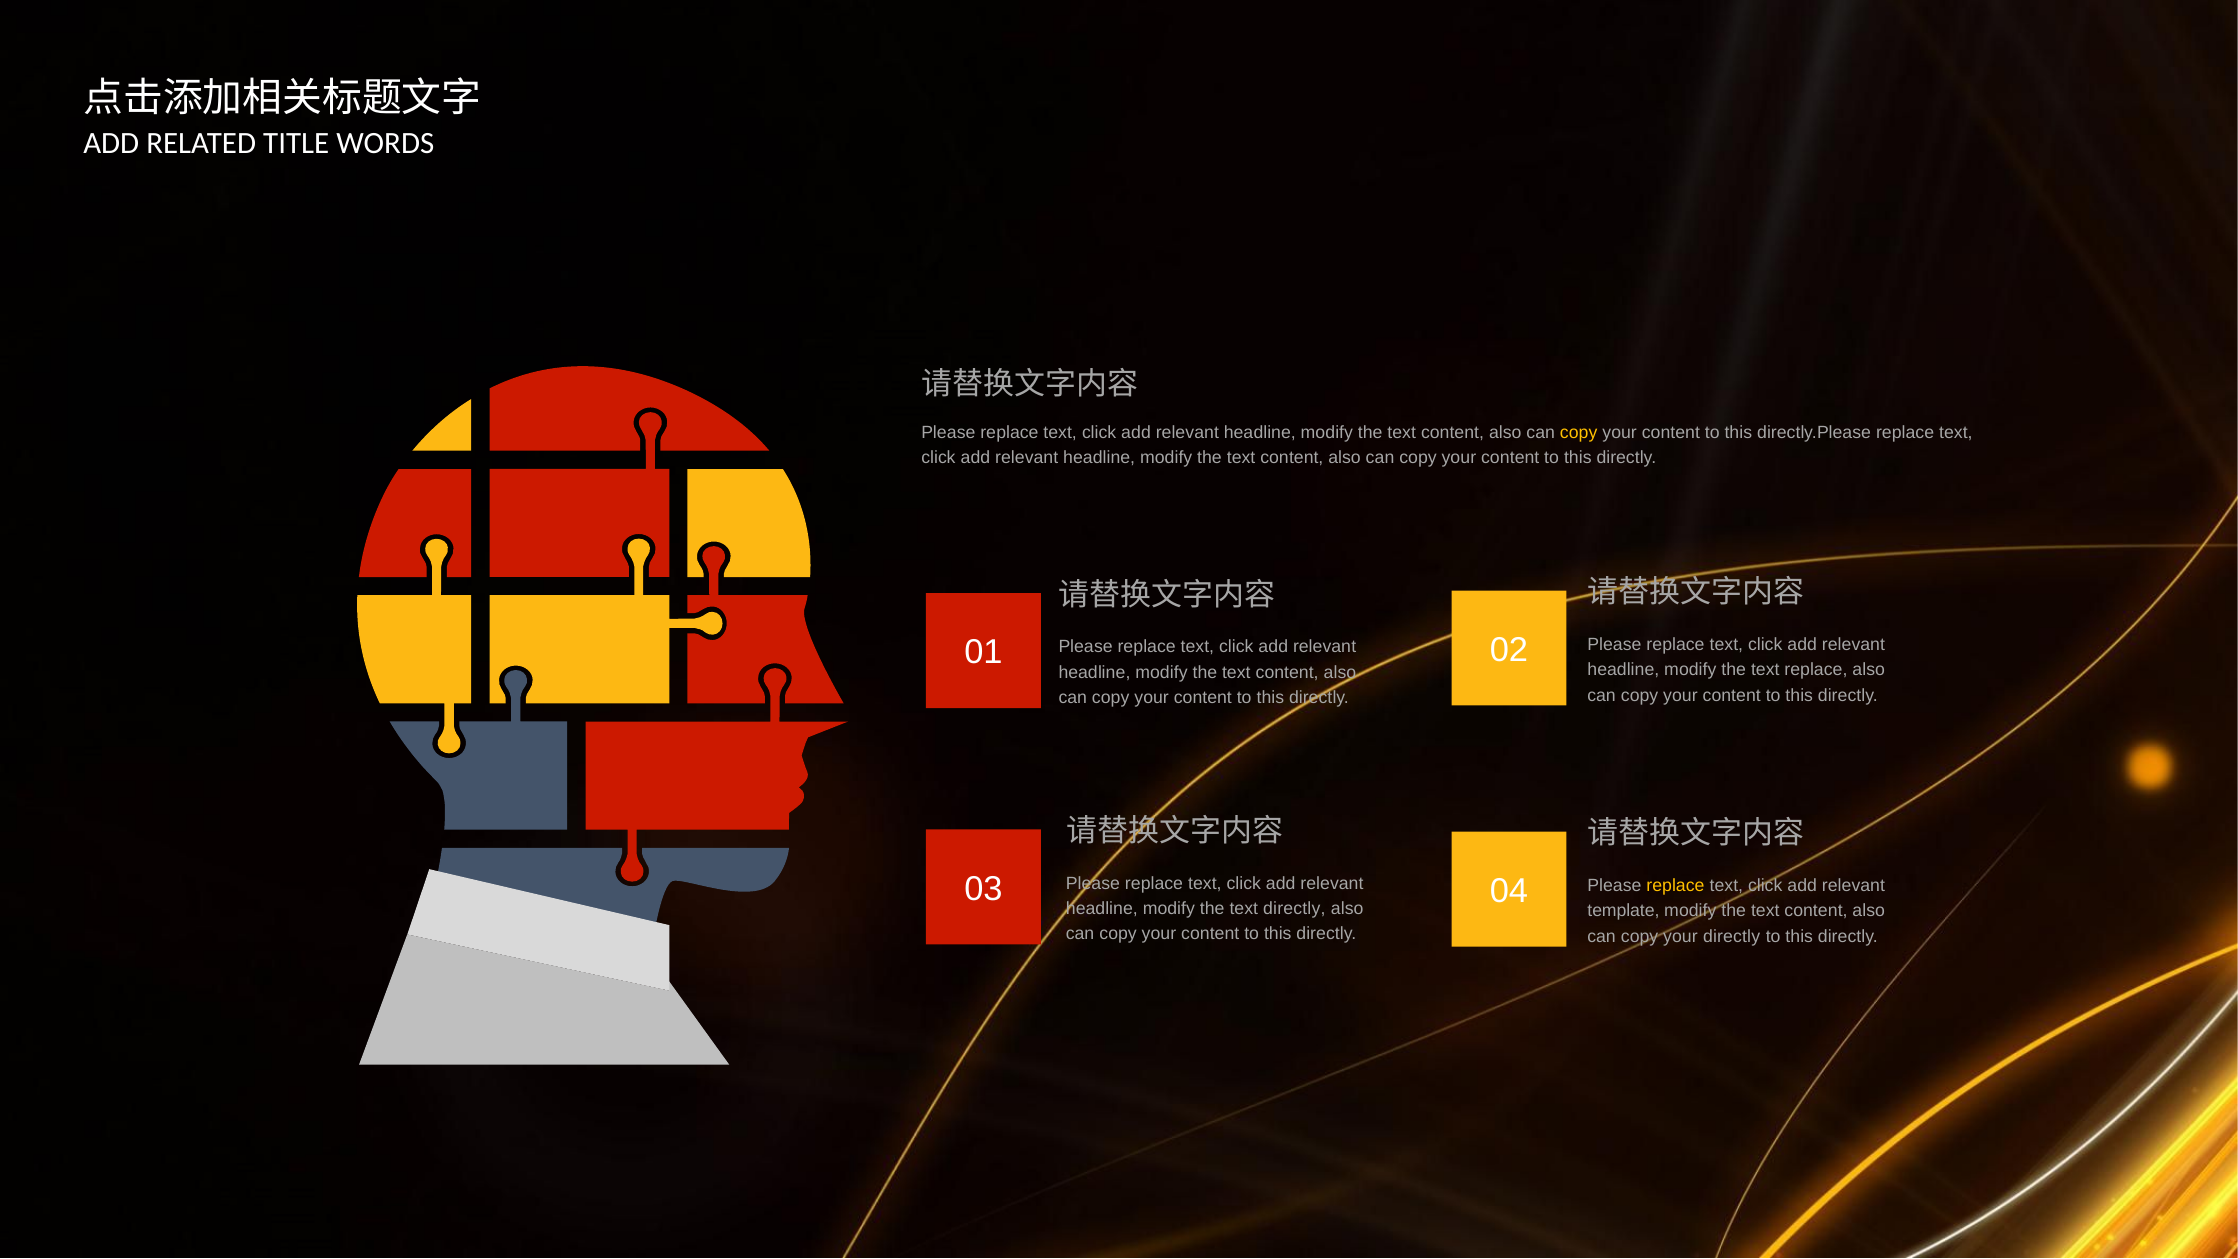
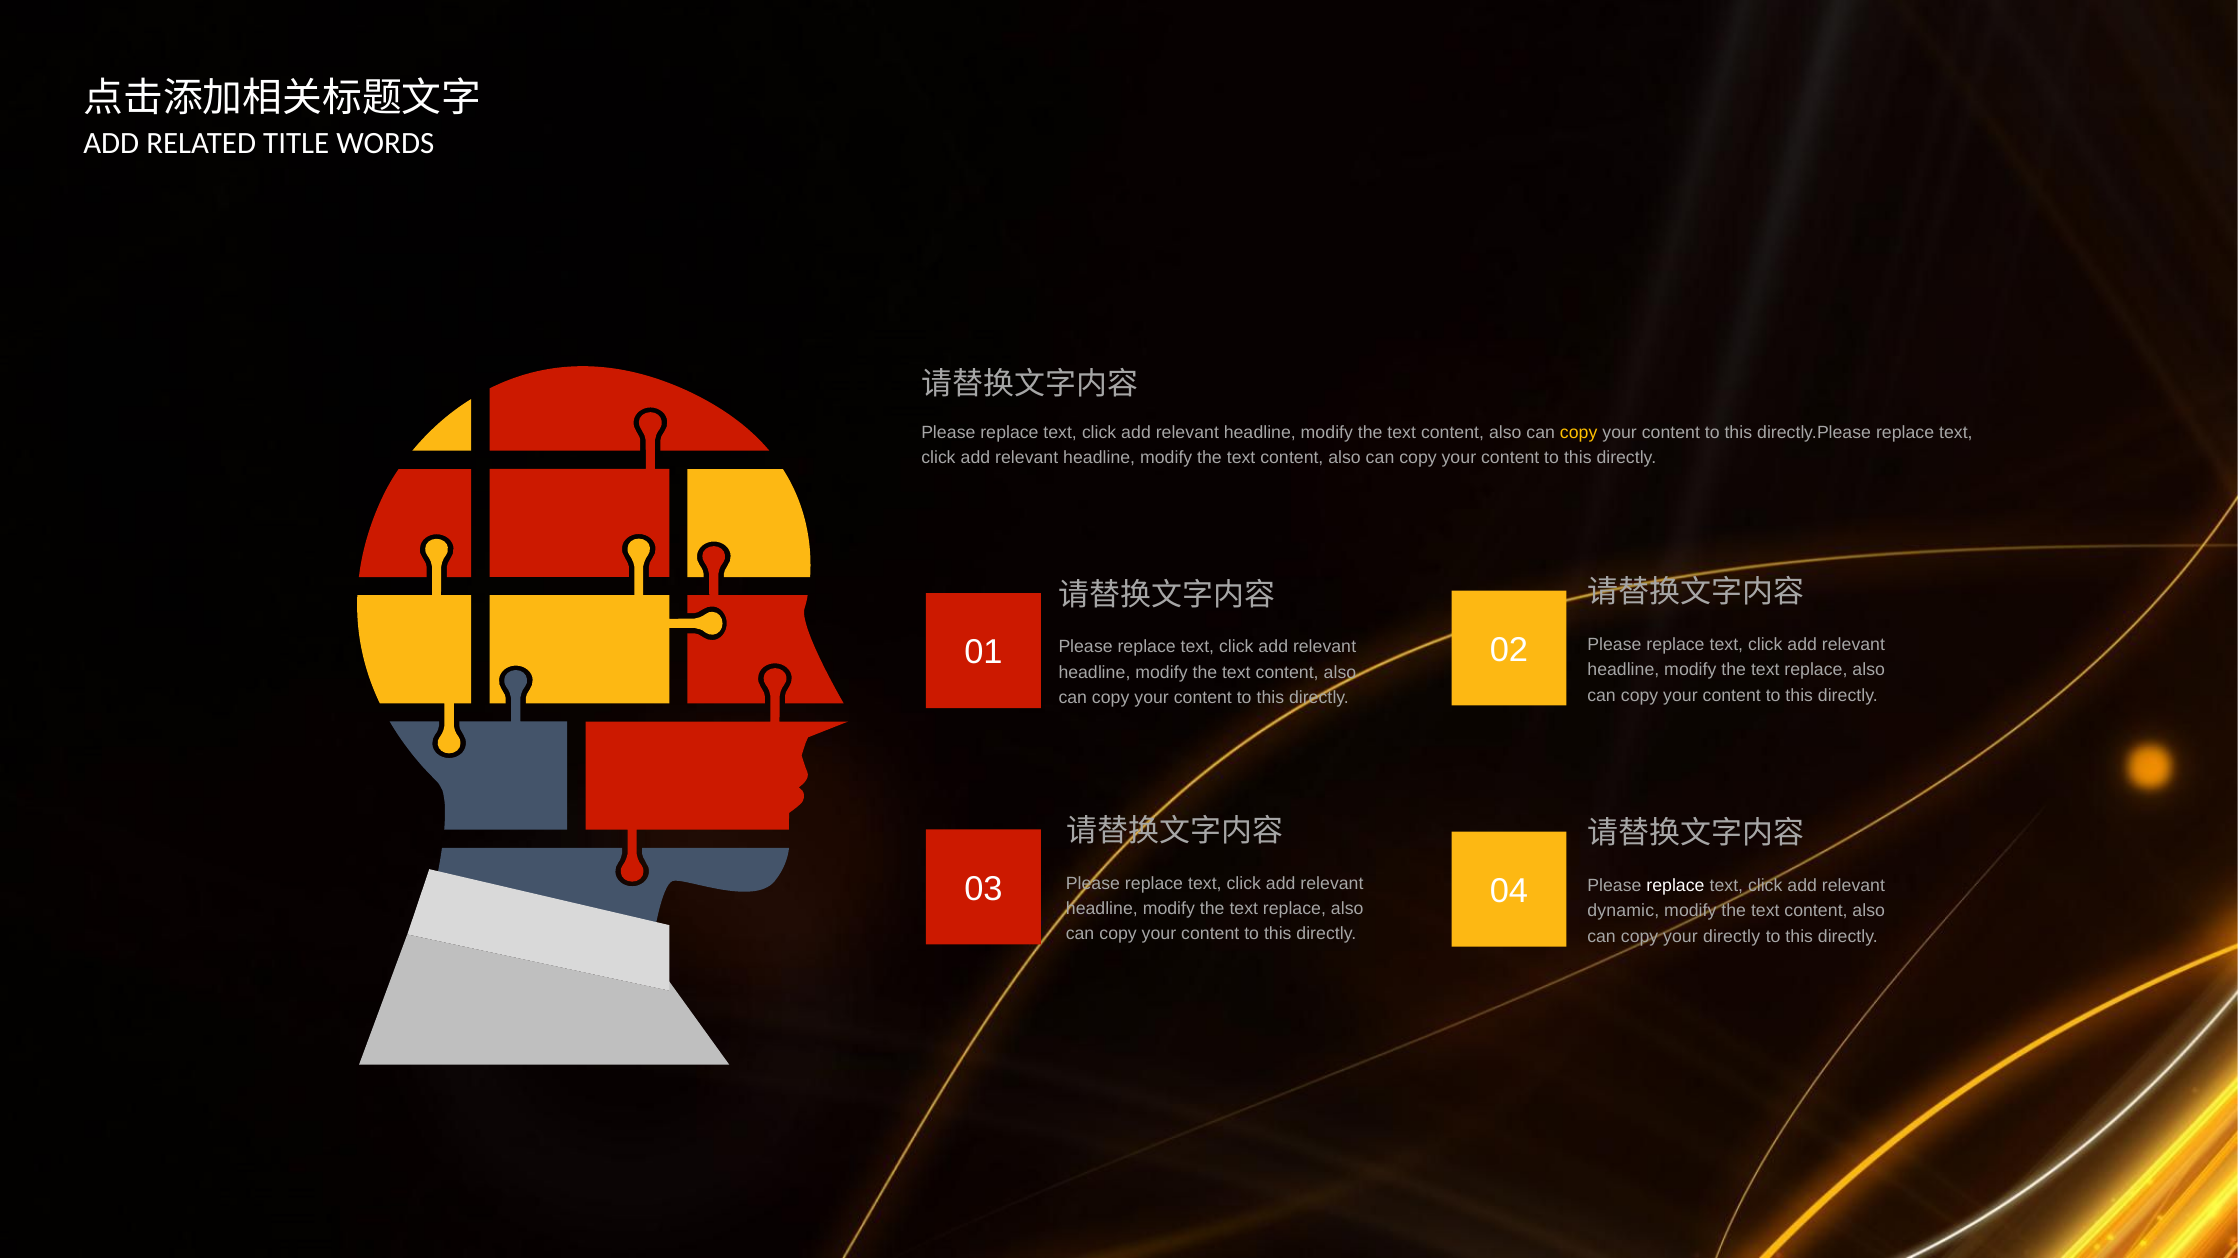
replace colour: yellow -> white (1675, 886)
directly: directly -> replace (1294, 909)
template: template -> dynamic (1623, 911)
